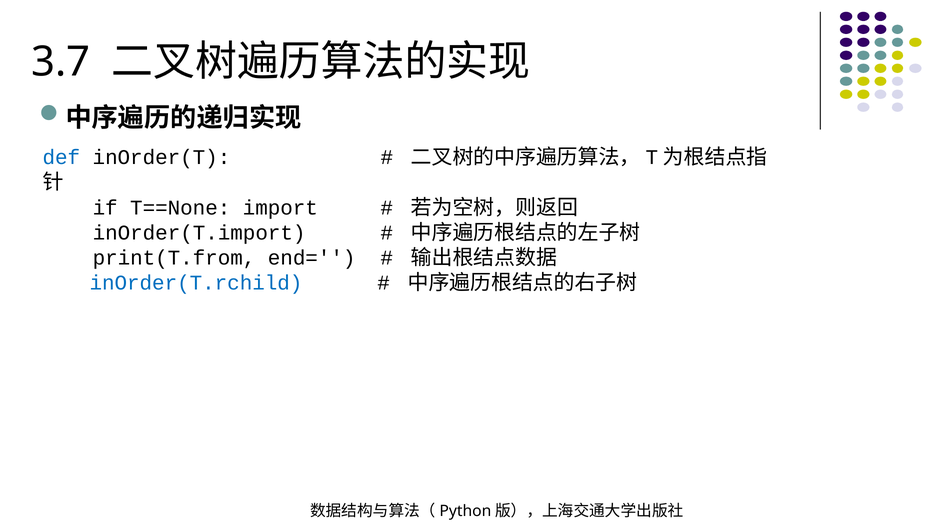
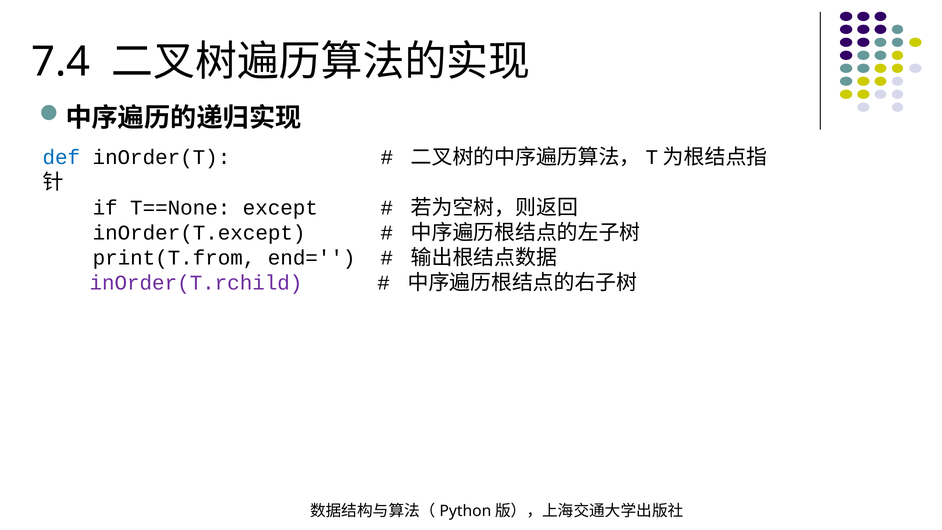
3.7: 3.7 -> 7.4 (61, 62)
import: import -> except (280, 208)
inOrder(T.import: inOrder(T.import -> inOrder(T.except (199, 233)
inOrder(T.rchild colour: blue -> purple (196, 283)
